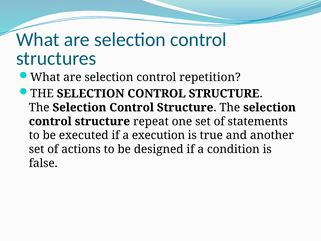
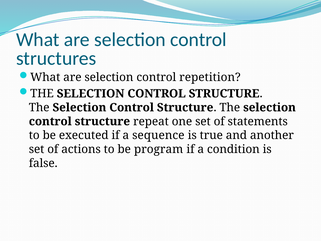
execution: execution -> sequence (158, 135)
designed: designed -> program (159, 149)
